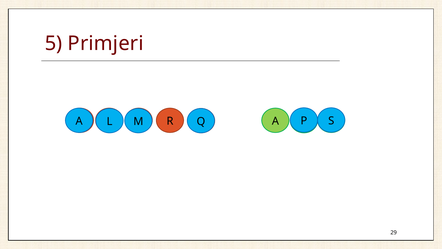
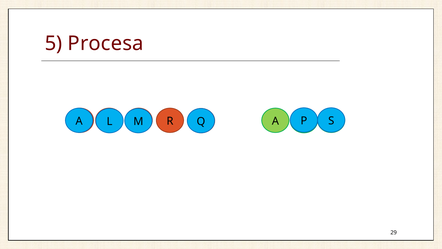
Primjeri: Primjeri -> Procesa (106, 43)
